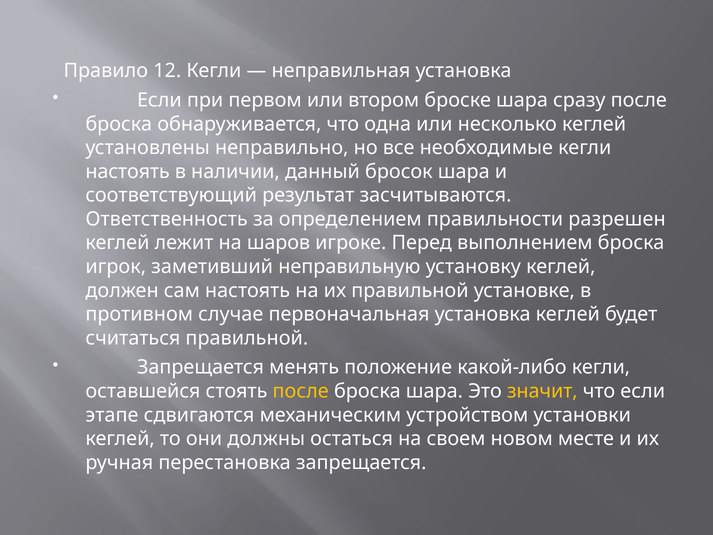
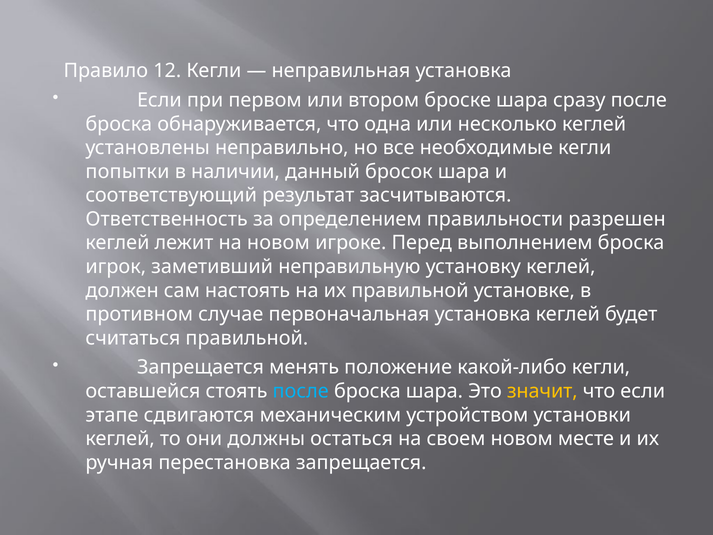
настоять: настоять -> попытки (127, 171)
на шаров: шаров -> новом (278, 243)
после colour: yellow -> light blue (301, 391)
